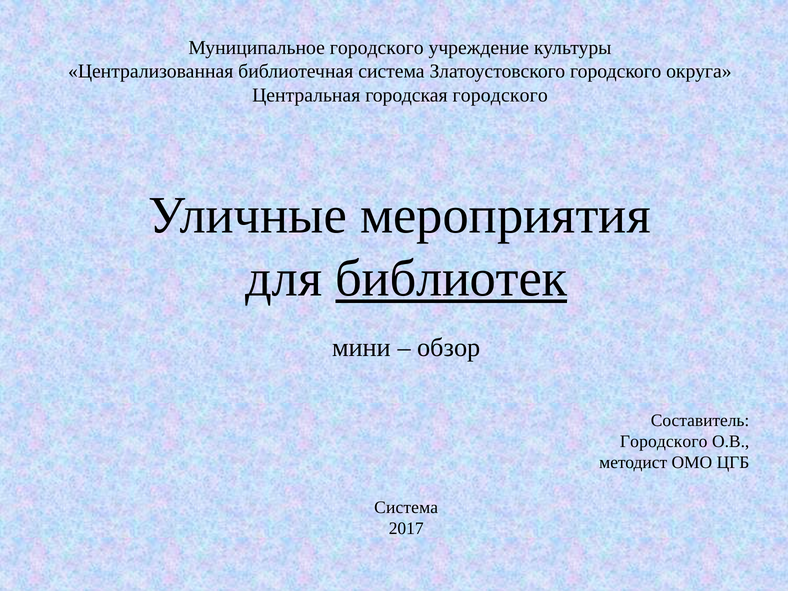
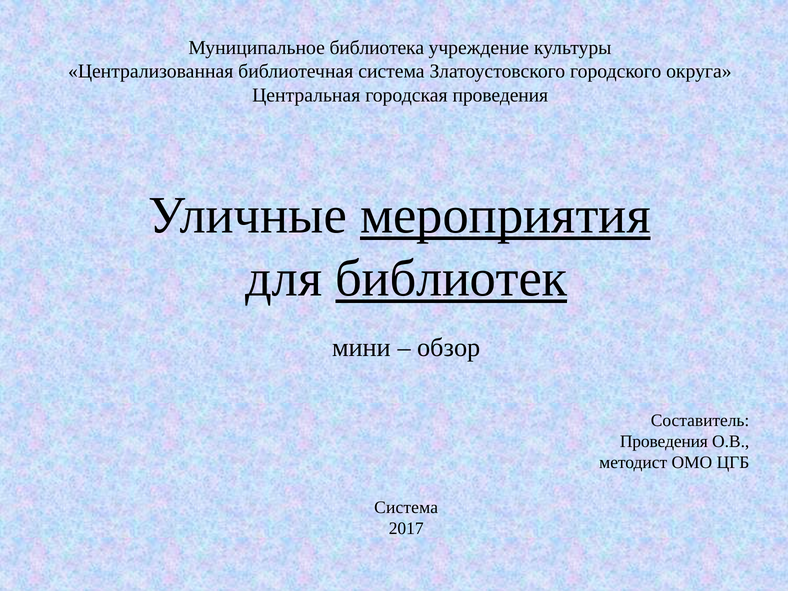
Муниципальное городского: городского -> библиотека (377, 48)
городская городского: городского -> проведения (500, 95)
мероприятия underline: none -> present (505, 216)
Городского: Городского -> Проведения (664, 442)
